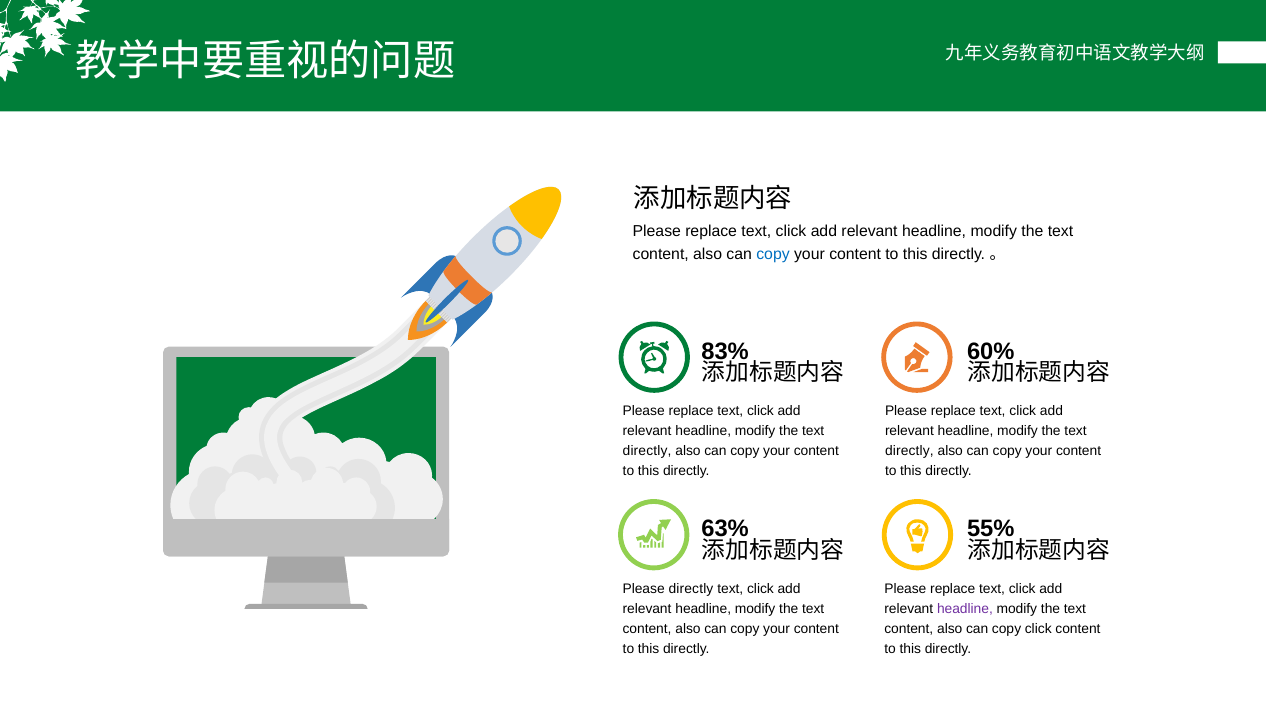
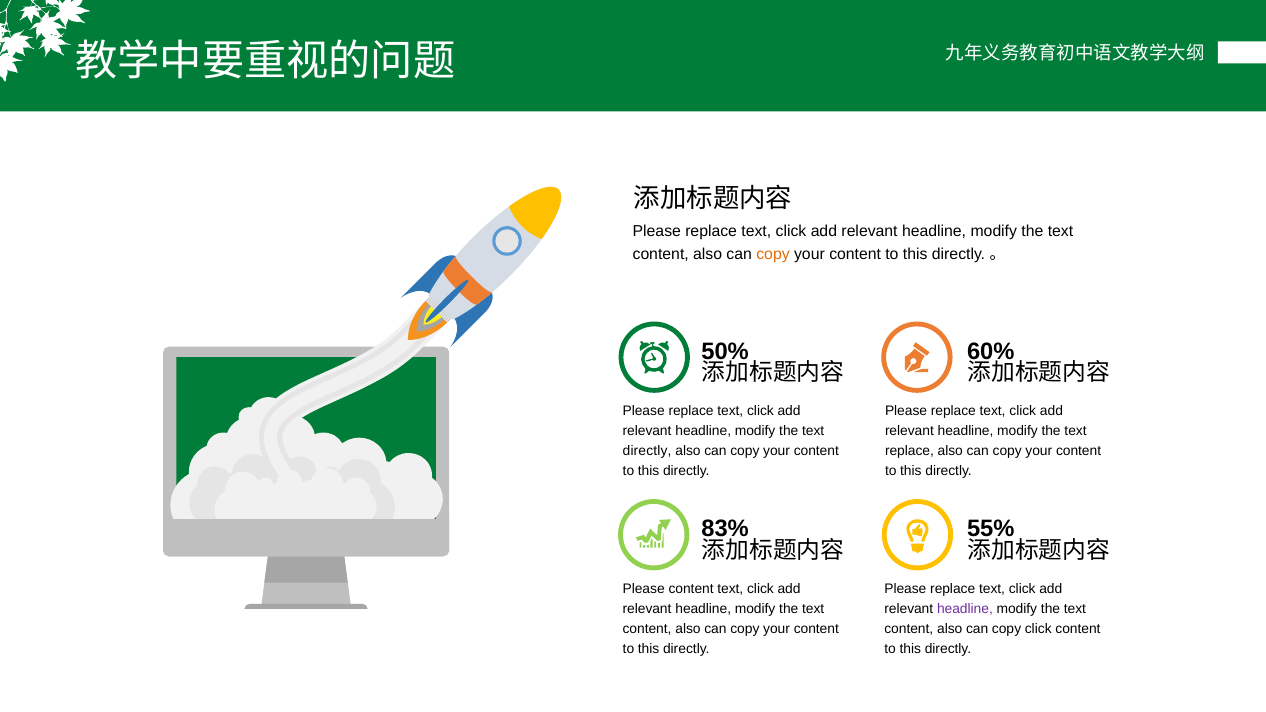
copy colour: blue -> orange (773, 254)
83%: 83% -> 50% (725, 352)
directly: directly -> replace (909, 451)
63%: 63% -> 83% (725, 528)
Please directly: directly -> content (691, 589)
